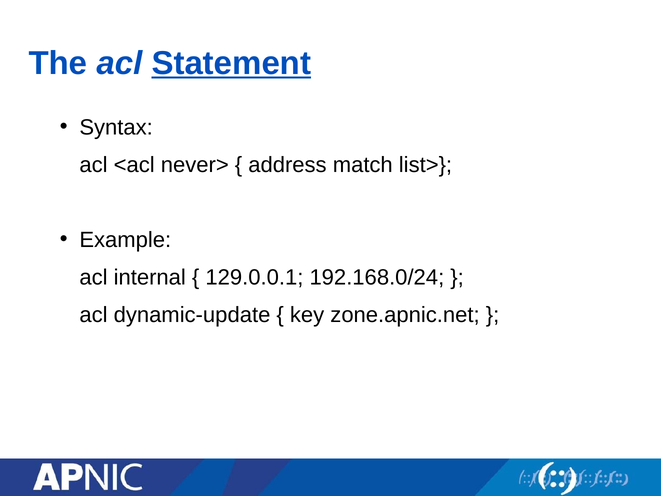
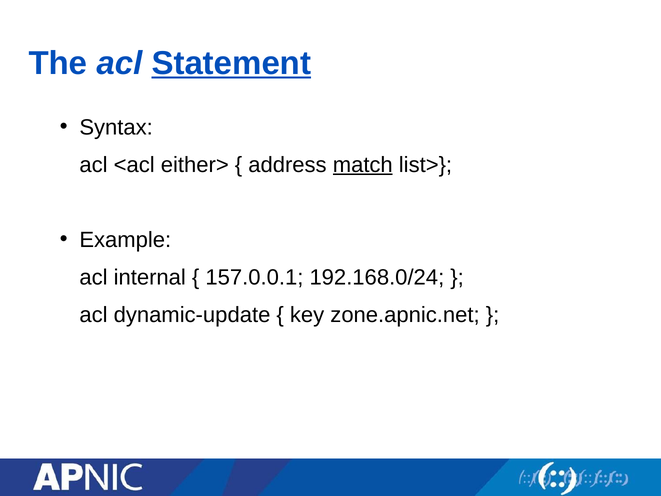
never>: never> -> either> (195, 165)
match underline: none -> present (363, 165)
129.0.0.1: 129.0.0.1 -> 157.0.0.1 (254, 277)
